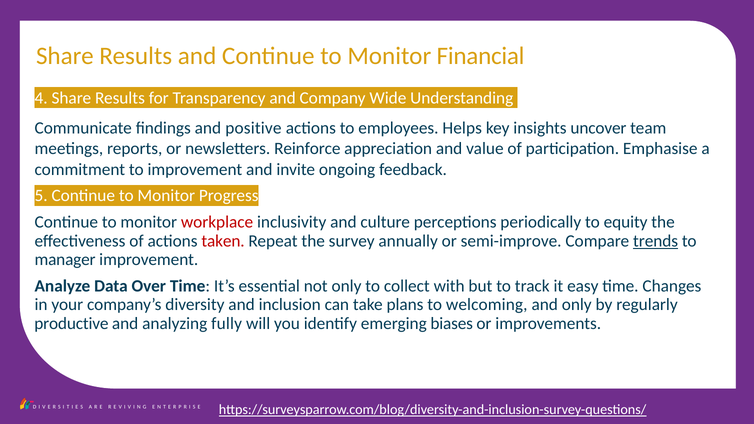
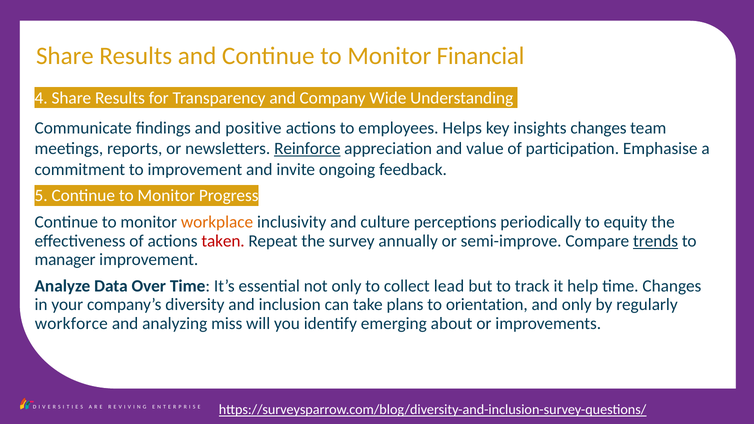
insights uncover: uncover -> changes (598, 128)
Reinforce underline: none -> present (307, 149)
workplace colour: red -> orange (217, 222)
with: with -> lead (449, 286)
easy: easy -> help (583, 286)
welcoming: welcoming -> orientation (487, 305)
productive: productive -> workforce (71, 323)
fully: fully -> miss (227, 323)
biases: biases -> about (452, 323)
